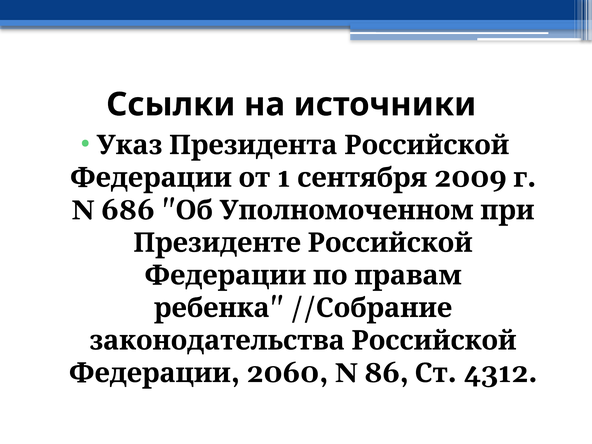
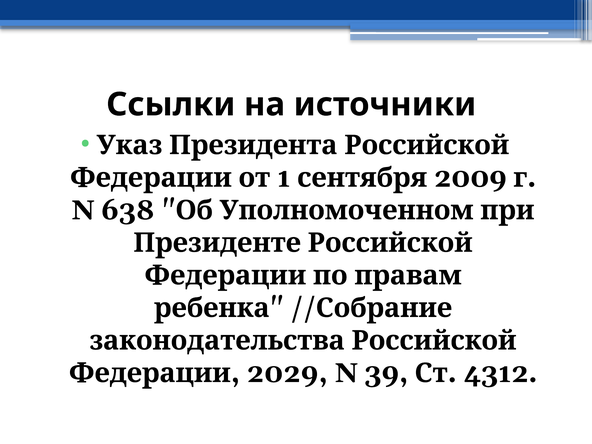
686: 686 -> 638 (128, 210)
2060: 2060 -> 2029 (287, 373)
86: 86 -> 39 (386, 373)
